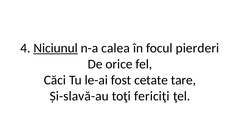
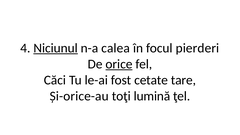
orice underline: none -> present (119, 64)
Și-slavă-au: Și-slavă-au -> Și-orice-au (79, 96)
fericiţi: fericiţi -> lumină (152, 96)
